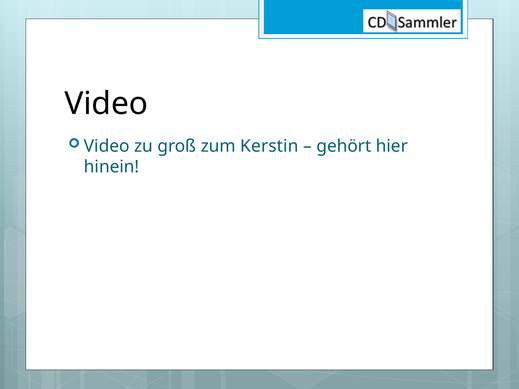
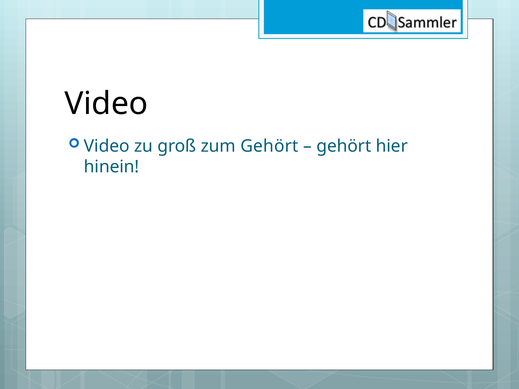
zum Kerstin: Kerstin -> Gehört (269, 146)
